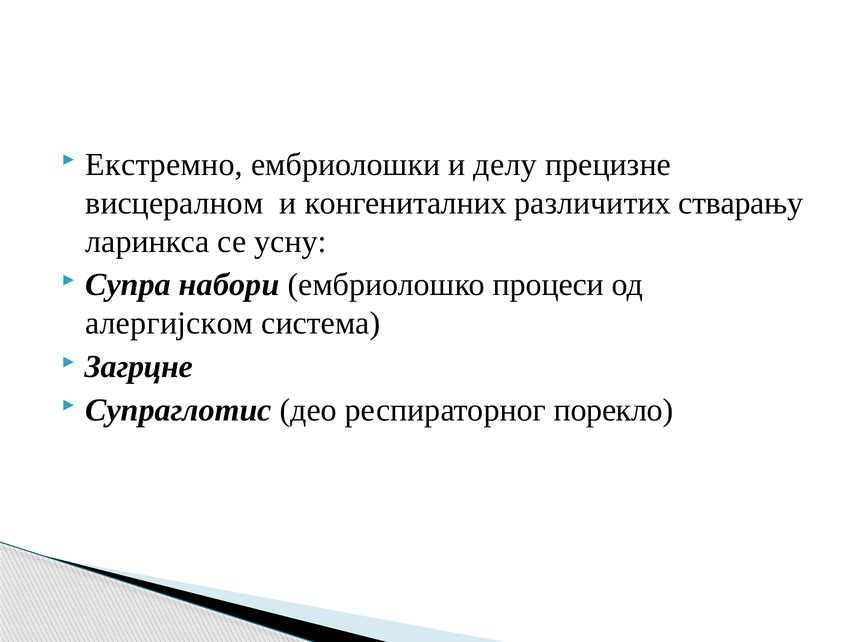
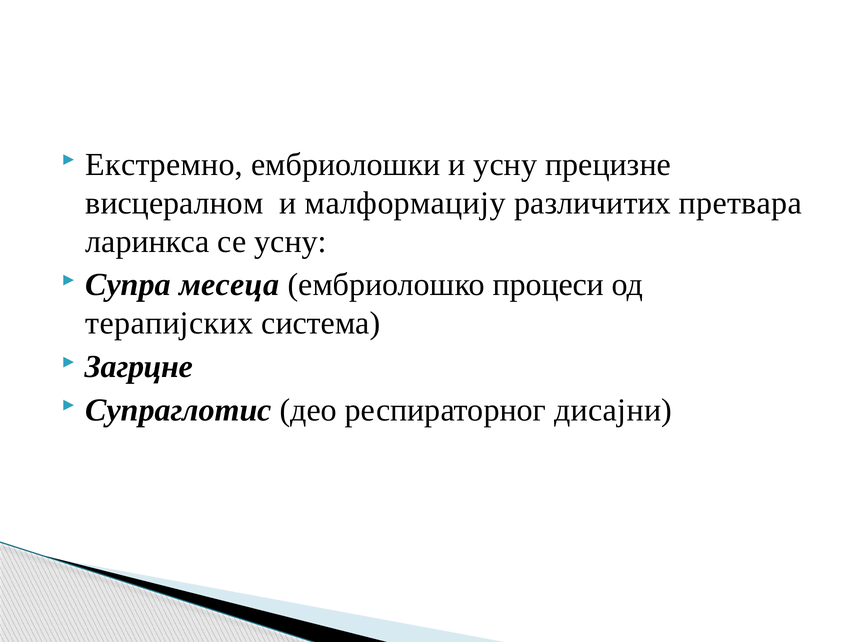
и делу: делу -> усну (505, 164)
конгениталних: конгениталних -> малформацију (405, 203)
стварању: стварању -> претвара (740, 203)
набори: набори -> месеца (229, 284)
алергијском: алергијском -> терапијских (169, 323)
порекло: порекло -> дисајни (613, 410)
